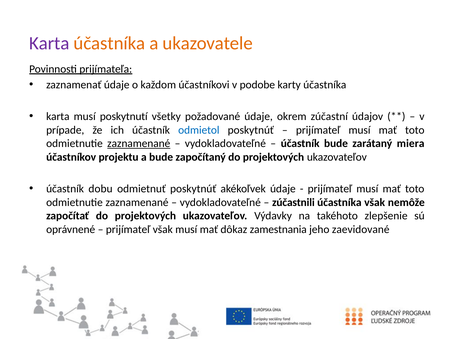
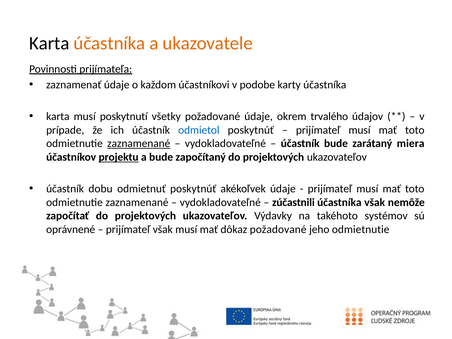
Karta colour: purple -> black (49, 43)
zúčastní: zúčastní -> trvalého (329, 116)
projektu underline: none -> present (119, 157)
zlepšenie: zlepšenie -> systémov (386, 216)
dôkaz zamestnania: zamestnania -> požadované (278, 229)
jeho zaevidované: zaevidované -> odmietnutie (361, 229)
